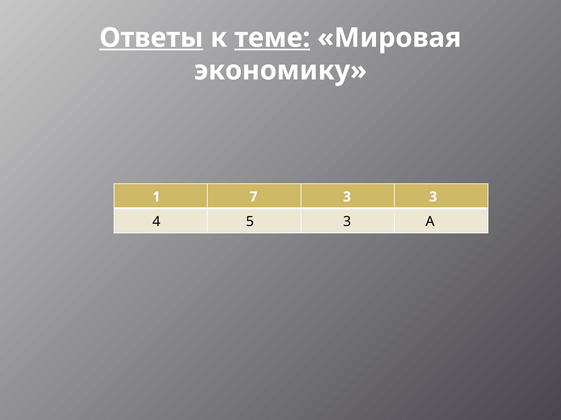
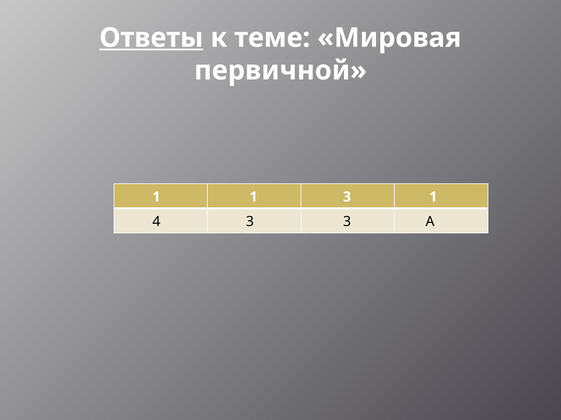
теме underline: present -> none (272, 38)
экономику: экономику -> первичной (280, 71)
1 7: 7 -> 1 (254, 197)
3 3: 3 -> 1 (433, 197)
4 5: 5 -> 3 (250, 222)
